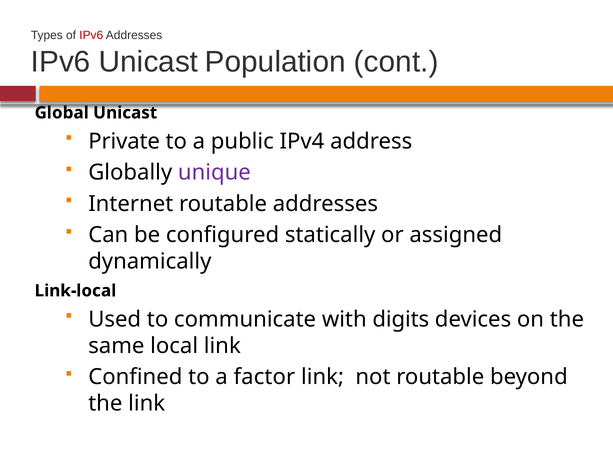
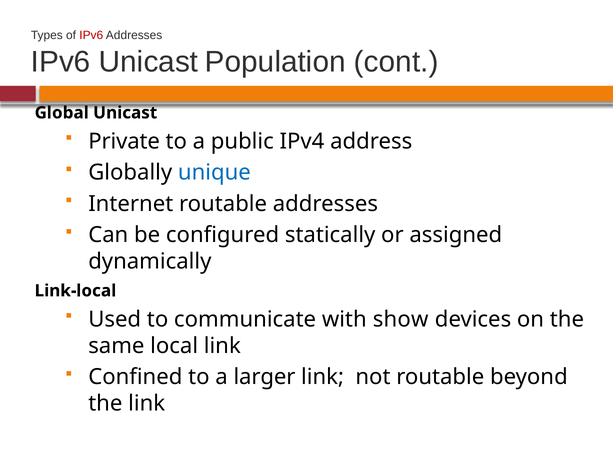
unique colour: purple -> blue (214, 172)
digits: digits -> show (401, 319)
factor: factor -> larger (264, 377)
